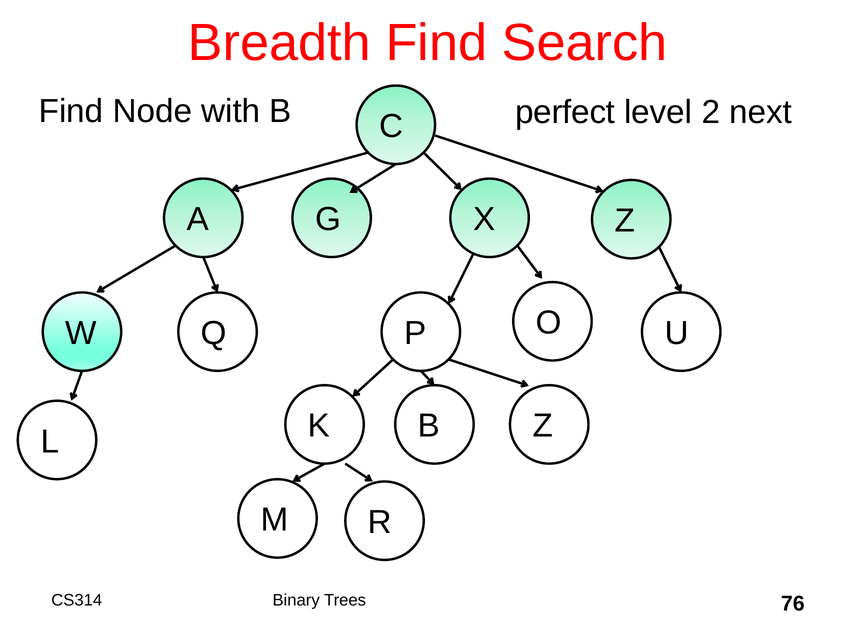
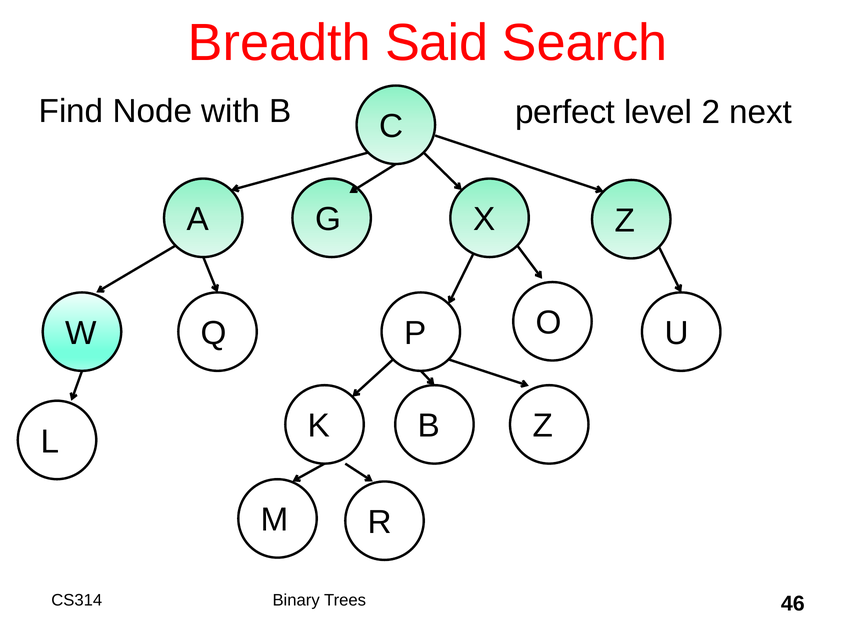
Breadth Find: Find -> Said (437, 43)
76: 76 -> 46 (793, 604)
